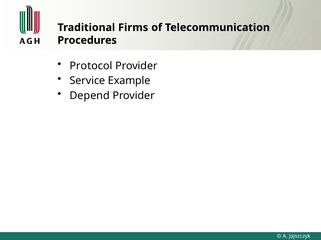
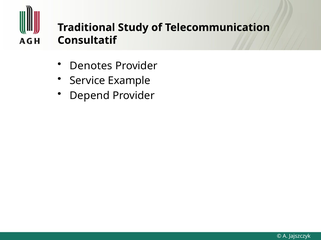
Firms: Firms -> Study (133, 28)
Procedures: Procedures -> Consultatif (87, 40)
Protocol: Protocol -> Denotes (91, 66)
